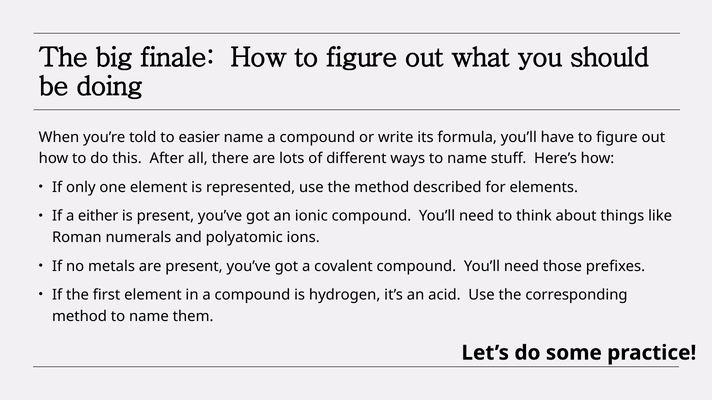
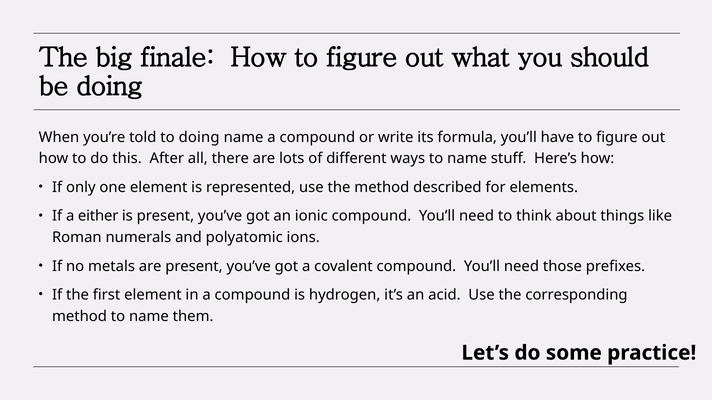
to easier: easier -> doing (199, 137)
